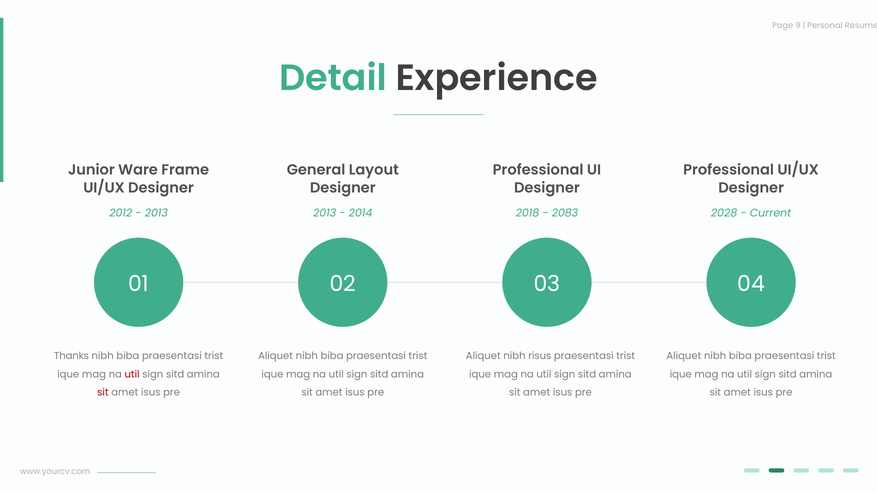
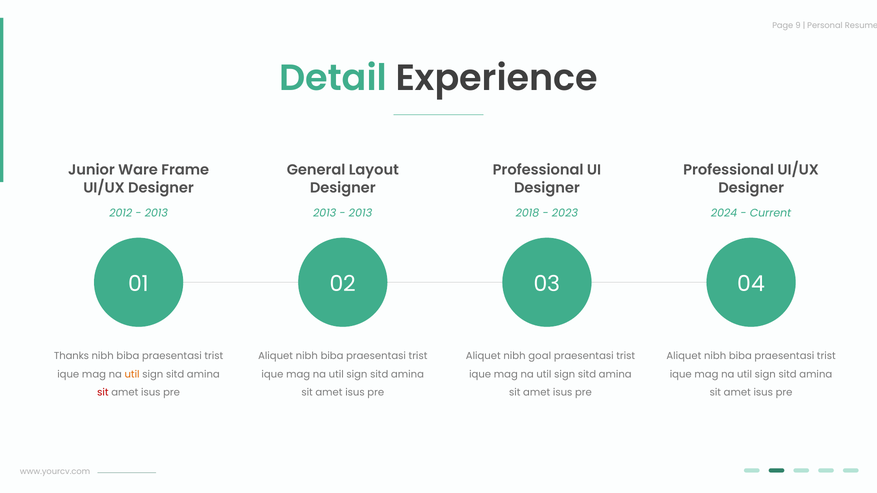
2014: 2014 -> 2013 (360, 213)
2083: 2083 -> 2023 (565, 213)
2028: 2028 -> 2024 (724, 213)
risus: risus -> goal (540, 356)
util colour: red -> orange (132, 374)
